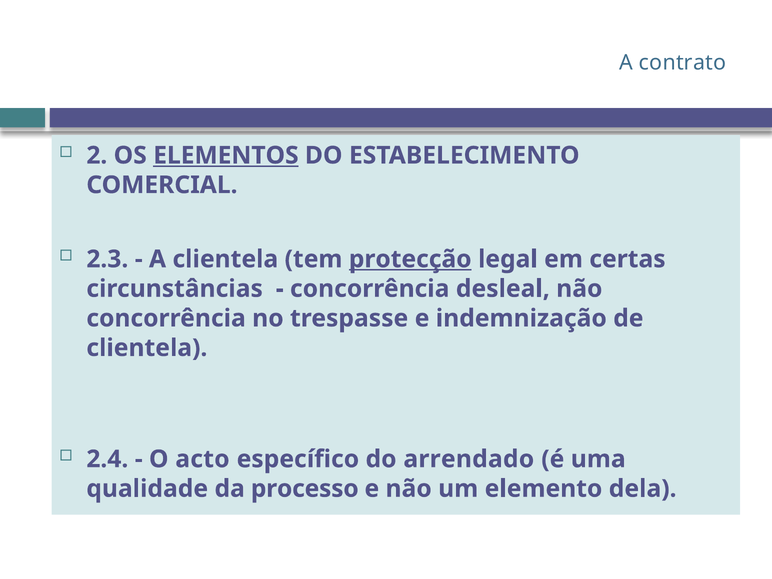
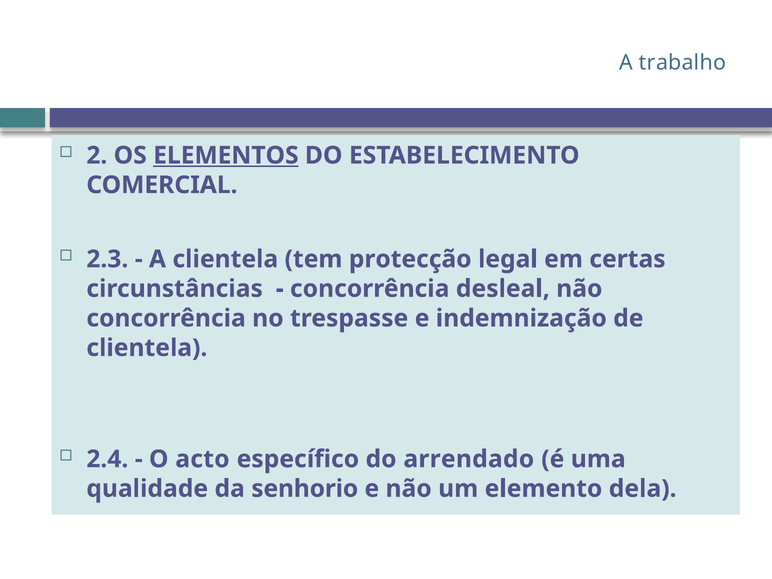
contrato: contrato -> trabalho (683, 63)
protecção underline: present -> none (410, 259)
processo: processo -> senhorio (305, 489)
